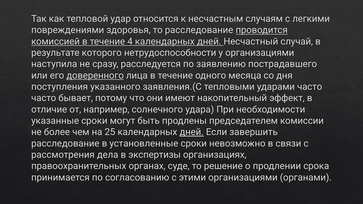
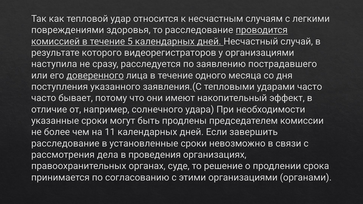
4: 4 -> 5 (130, 41)
нетрудоспособности: нетрудоспособности -> видеорегистраторов (170, 53)
25: 25 -> 11 (110, 132)
дней underline: present -> none (192, 132)
экспертизы: экспертизы -> проведения (155, 155)
